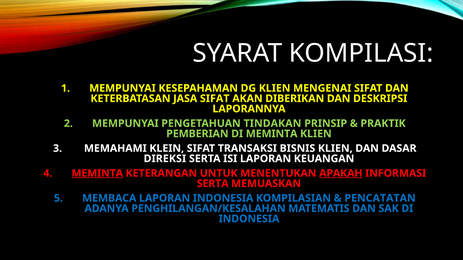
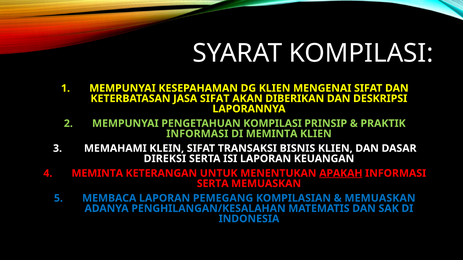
PENGETAHUAN TINDAKAN: TINDAKAN -> KOMPILASI (273, 124)
PEMBERIAN: PEMBERIAN -> INFORMASI (197, 134)
MEMINTA underline: present -> none (97, 174)
LAPORAN INDONESIA: INDONESIA -> PEMEGANG (223, 198)
PENCATATAN: PENCATATAN -> MEMUASKAN (380, 198)
